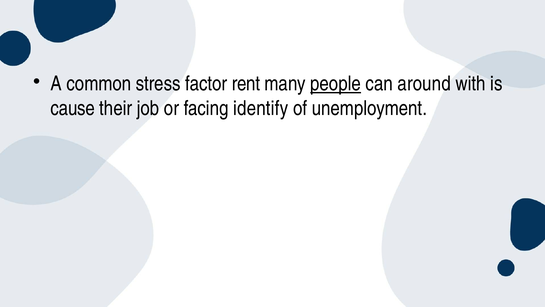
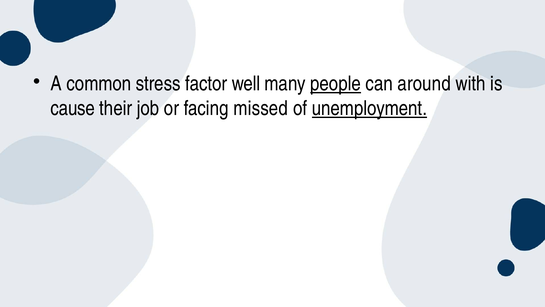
rent: rent -> well (246, 84)
identify: identify -> missed (261, 108)
unemployment underline: none -> present (369, 108)
